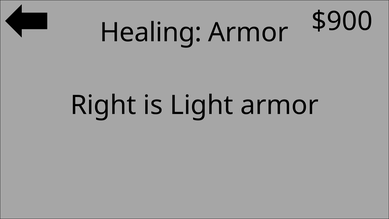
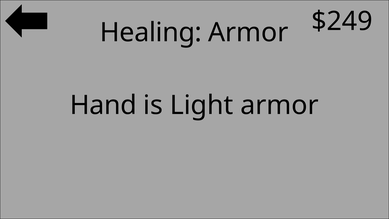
$900: $900 -> $249 (342, 21)
Right: Right -> Hand (103, 105)
